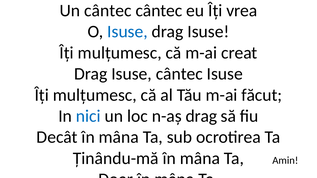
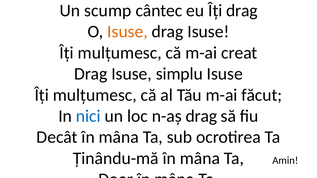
Un cântec: cântec -> scump (108, 11)
Îți vrea: vrea -> drag (242, 11)
Isuse colour: blue -> orange (127, 32)
Isuse cântec: cântec -> simplu (179, 74)
